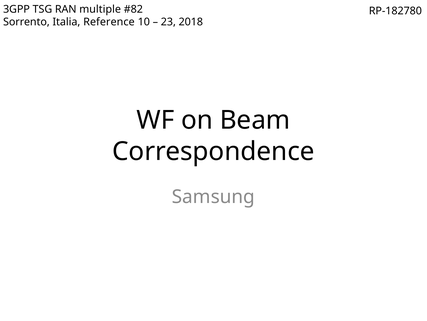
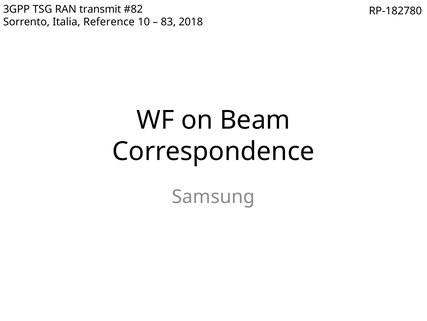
multiple: multiple -> transmit (100, 9)
23: 23 -> 83 (168, 22)
